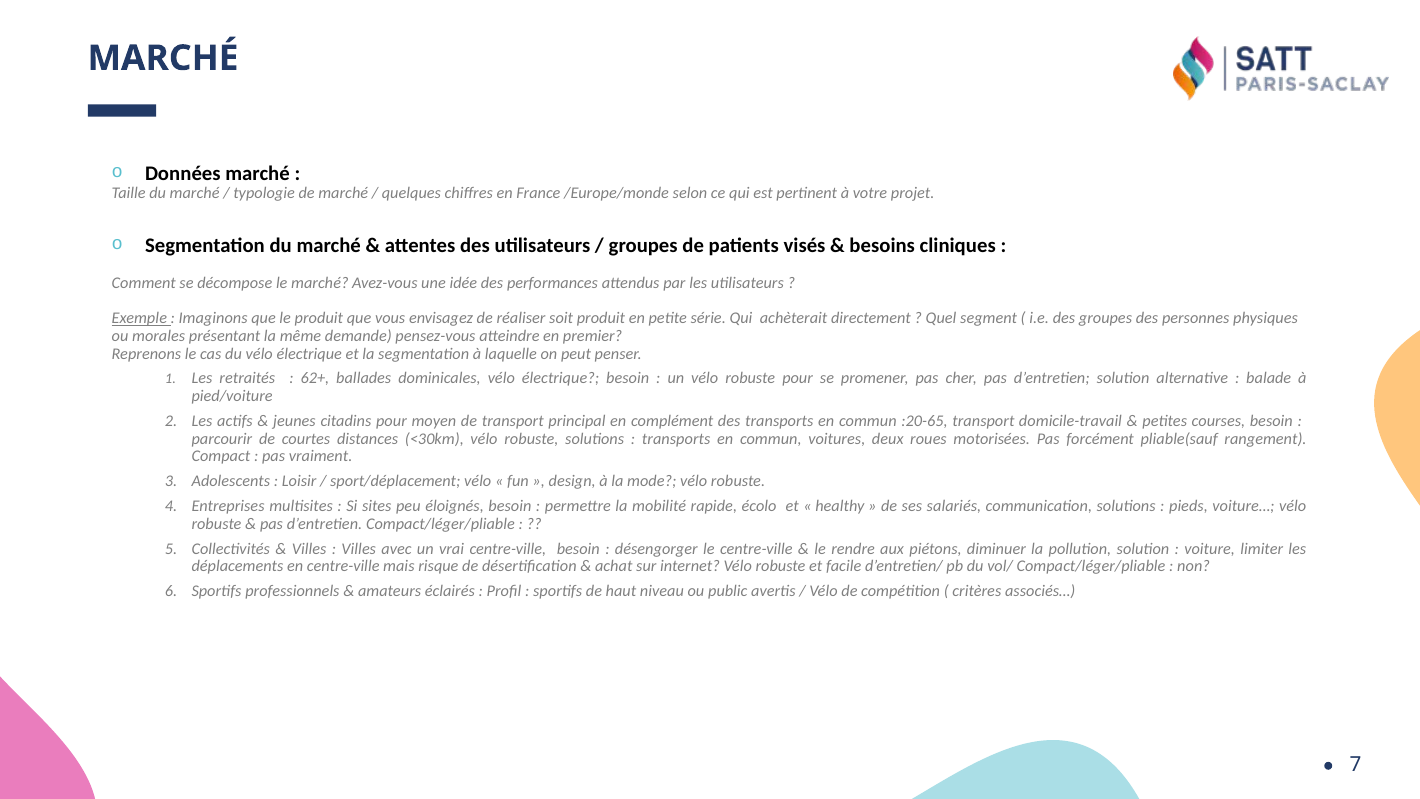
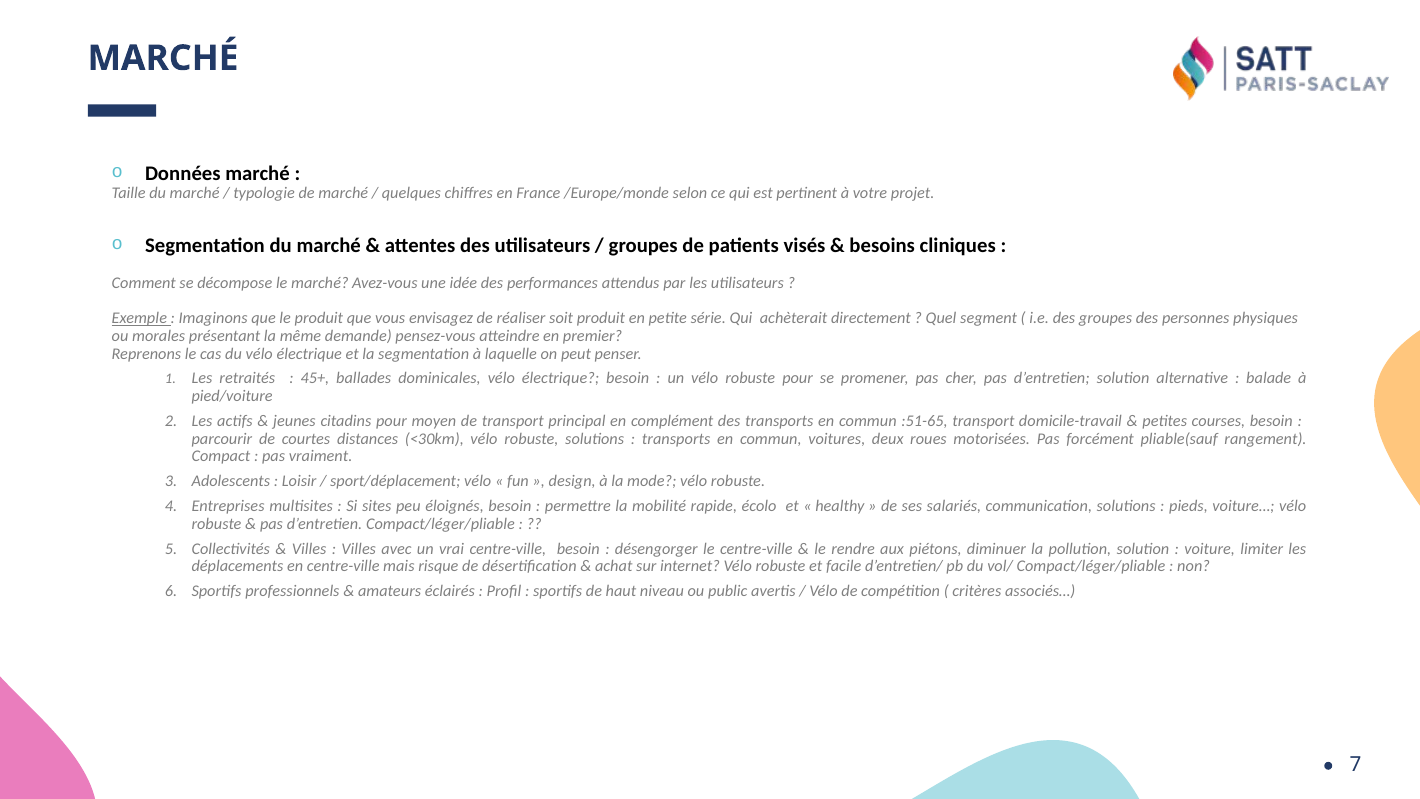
62+: 62+ -> 45+ (315, 378)
:20-65: :20-65 -> :51-65 (925, 421)
